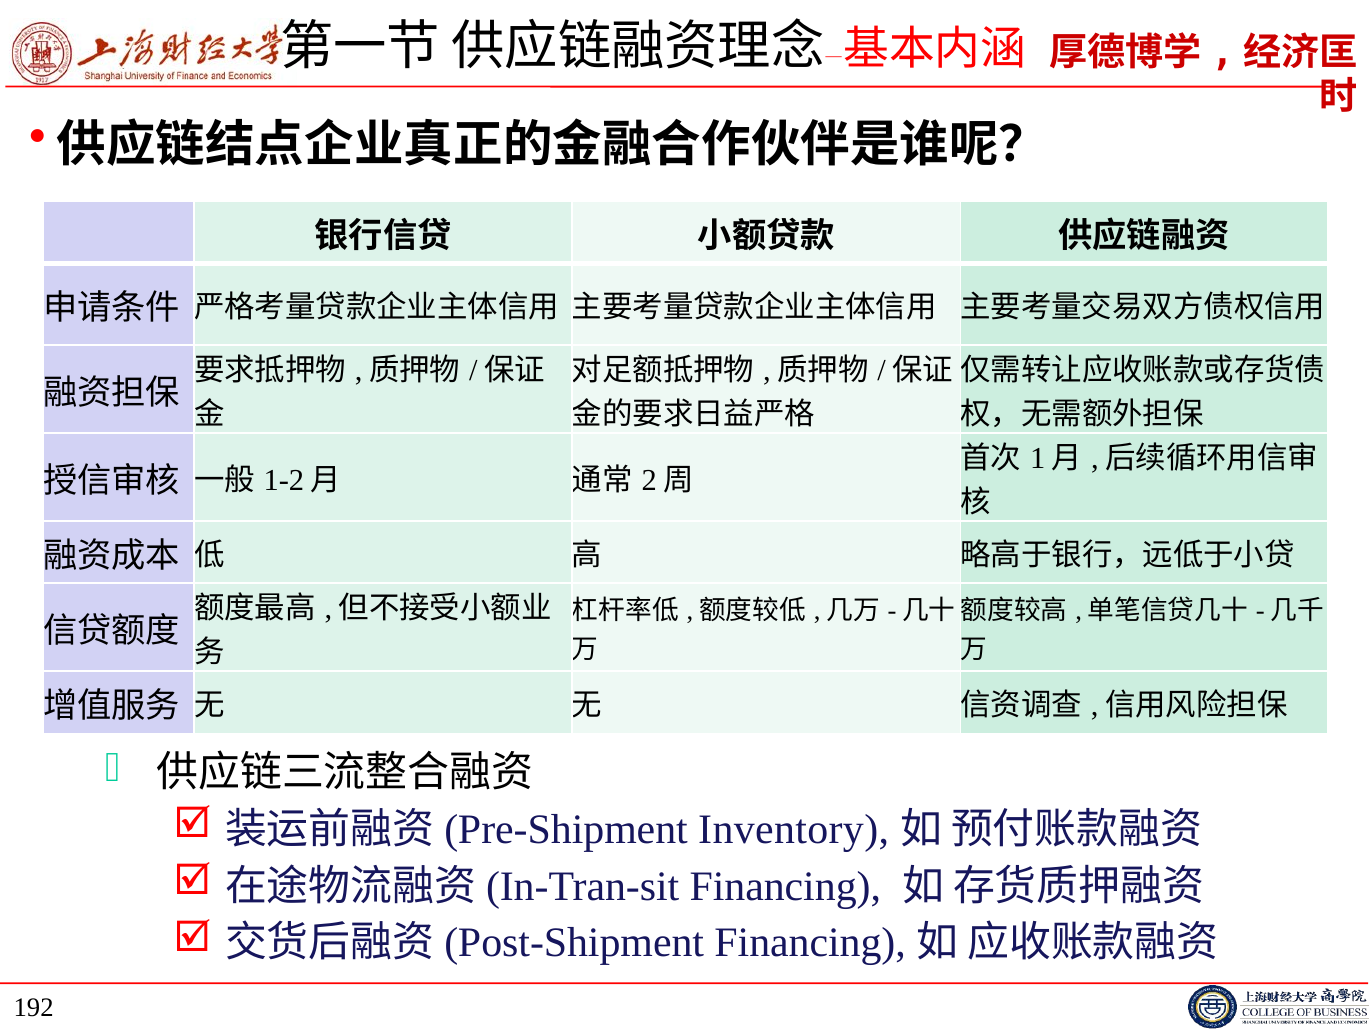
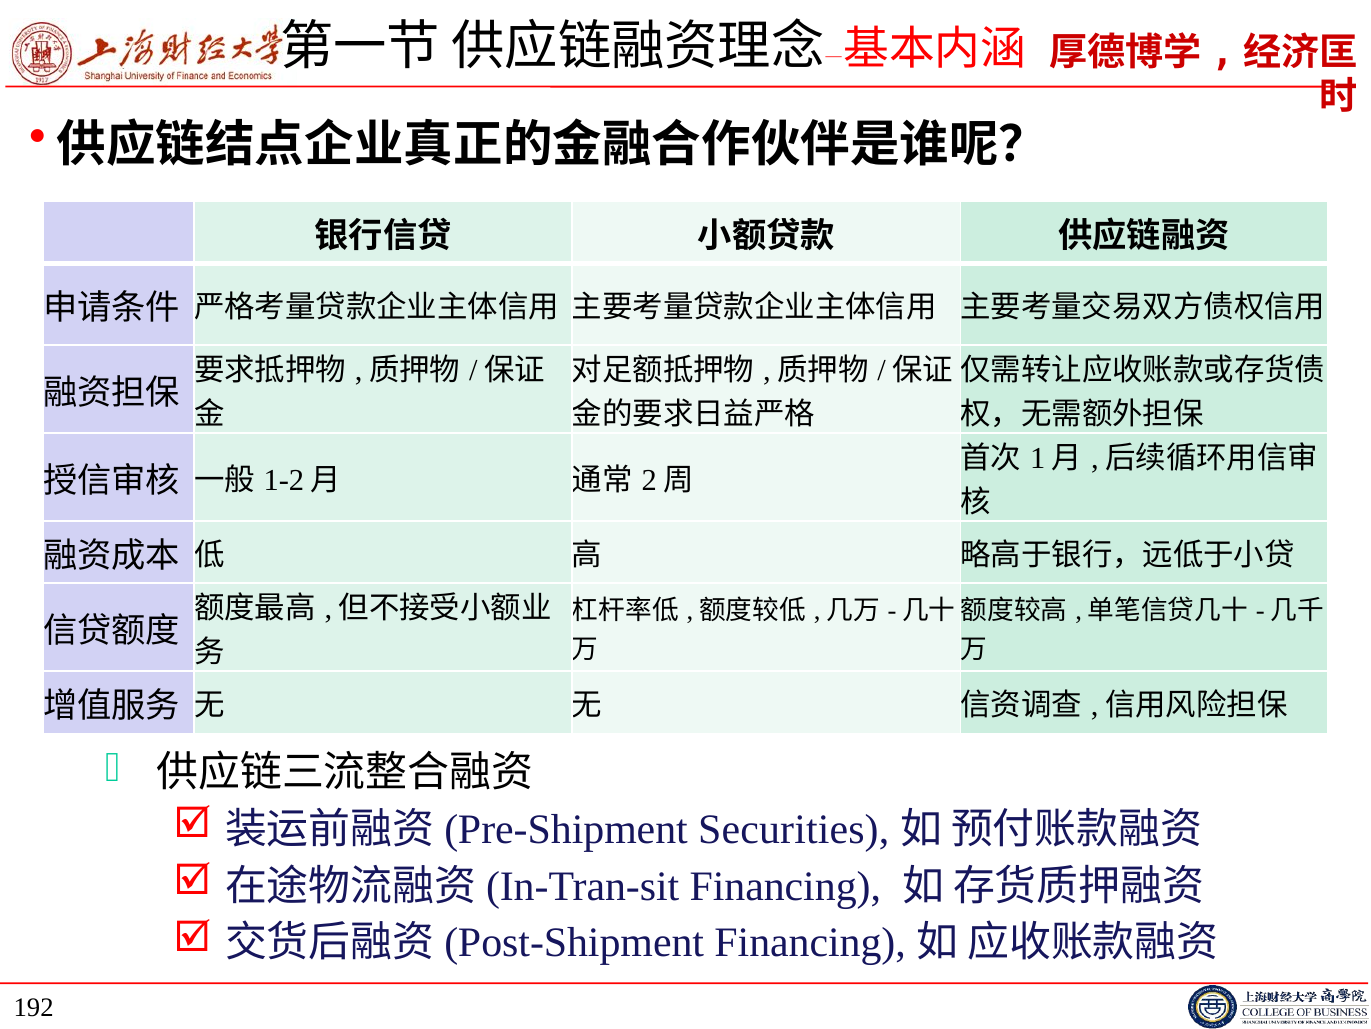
Inventory: Inventory -> Securities (794, 829)
